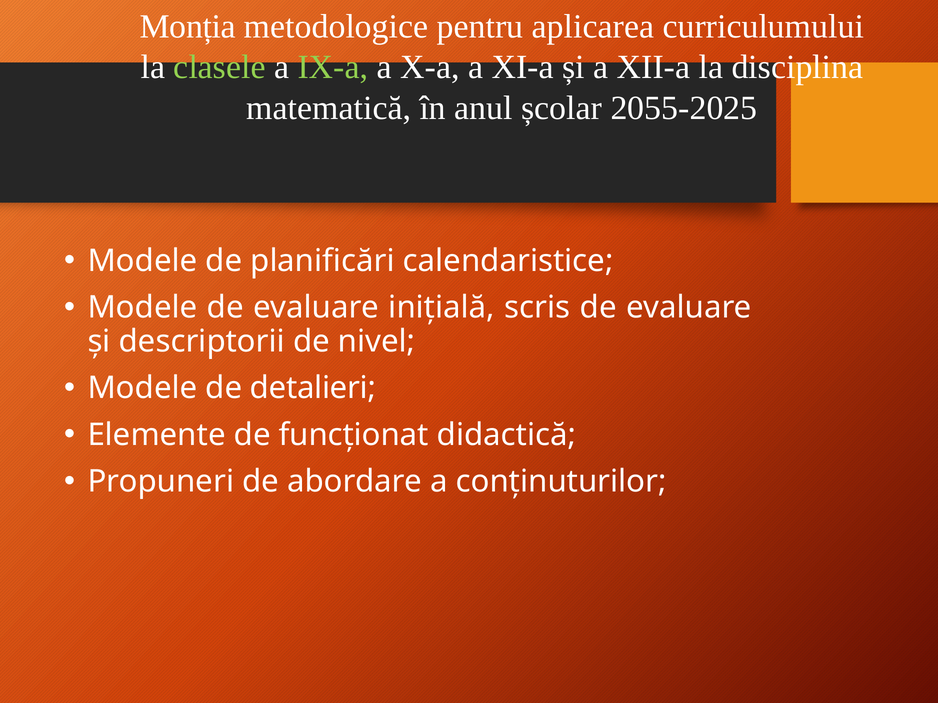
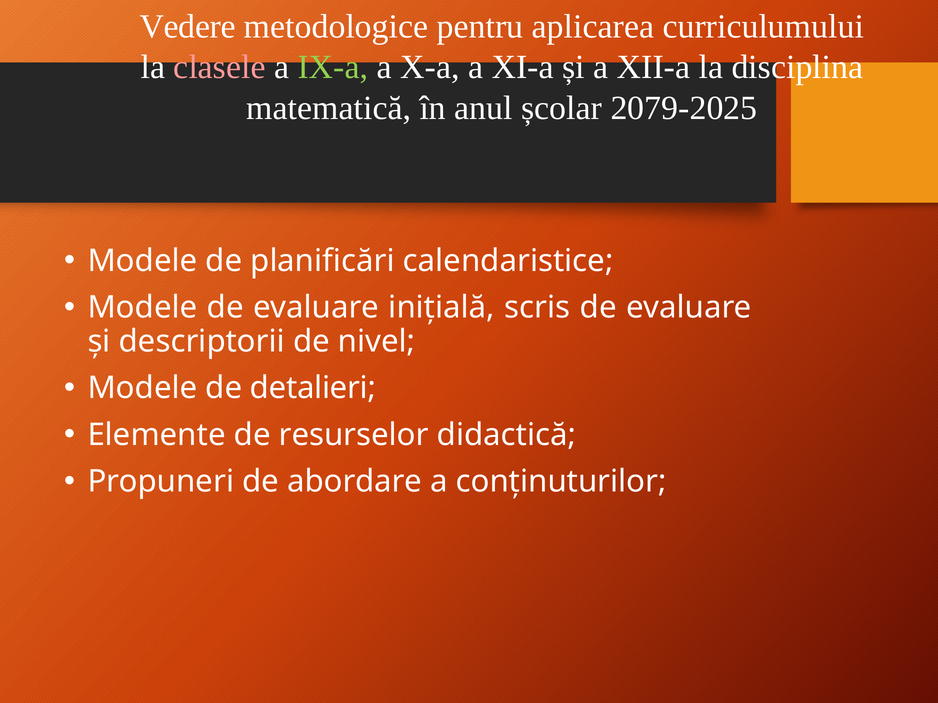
Monția: Monția -> Vedere (188, 27)
clasele colour: light green -> pink (220, 67)
2055-2025: 2055-2025 -> 2079-2025 (684, 108)
funcționat: funcționat -> resurselor (354, 435)
